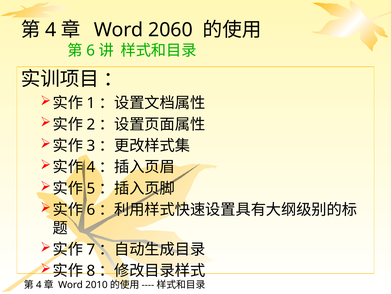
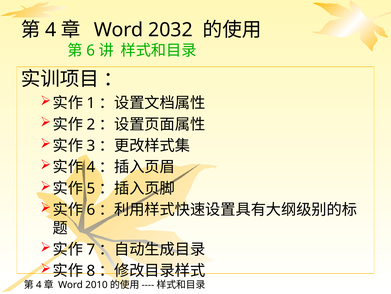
2060: 2060 -> 2032 (171, 30)
